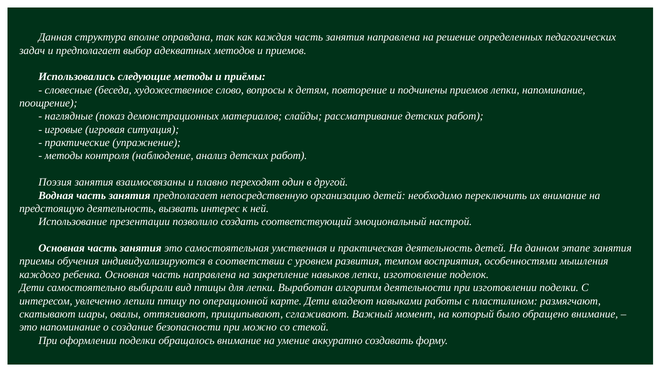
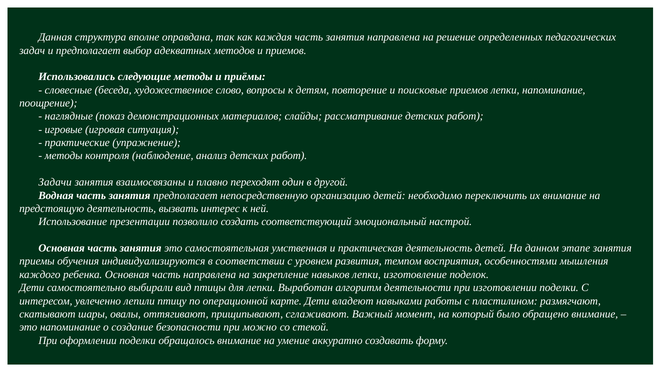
подчинены: подчинены -> поисковые (422, 90)
Поэзия: Поэзия -> Задачи (55, 182)
